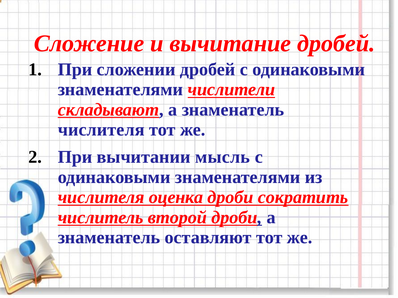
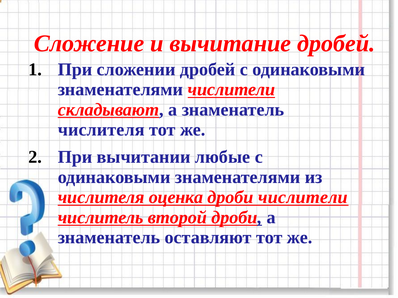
мысль: мысль -> любые (223, 157)
дроби сократить: сократить -> числители (303, 198)
